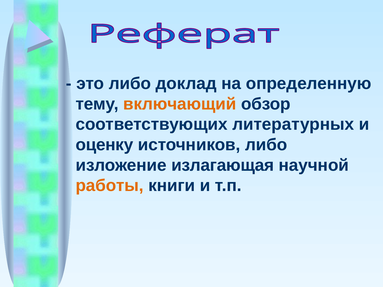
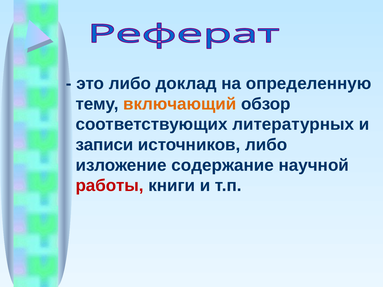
оценку: оценку -> записи (104, 145)
излагающая: излагающая -> содержание (223, 165)
работы colour: orange -> red (110, 186)
